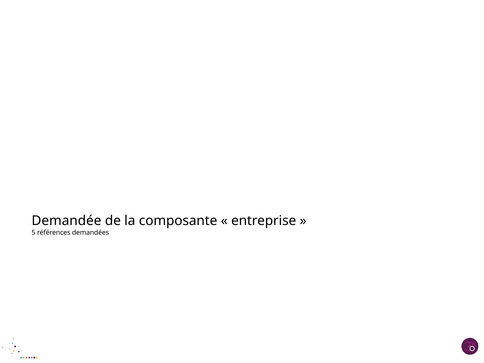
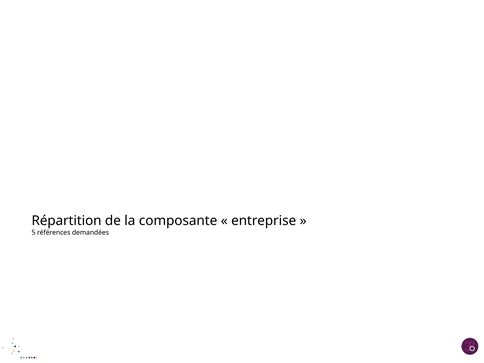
Demandée: Demandée -> Répartition (67, 221)
